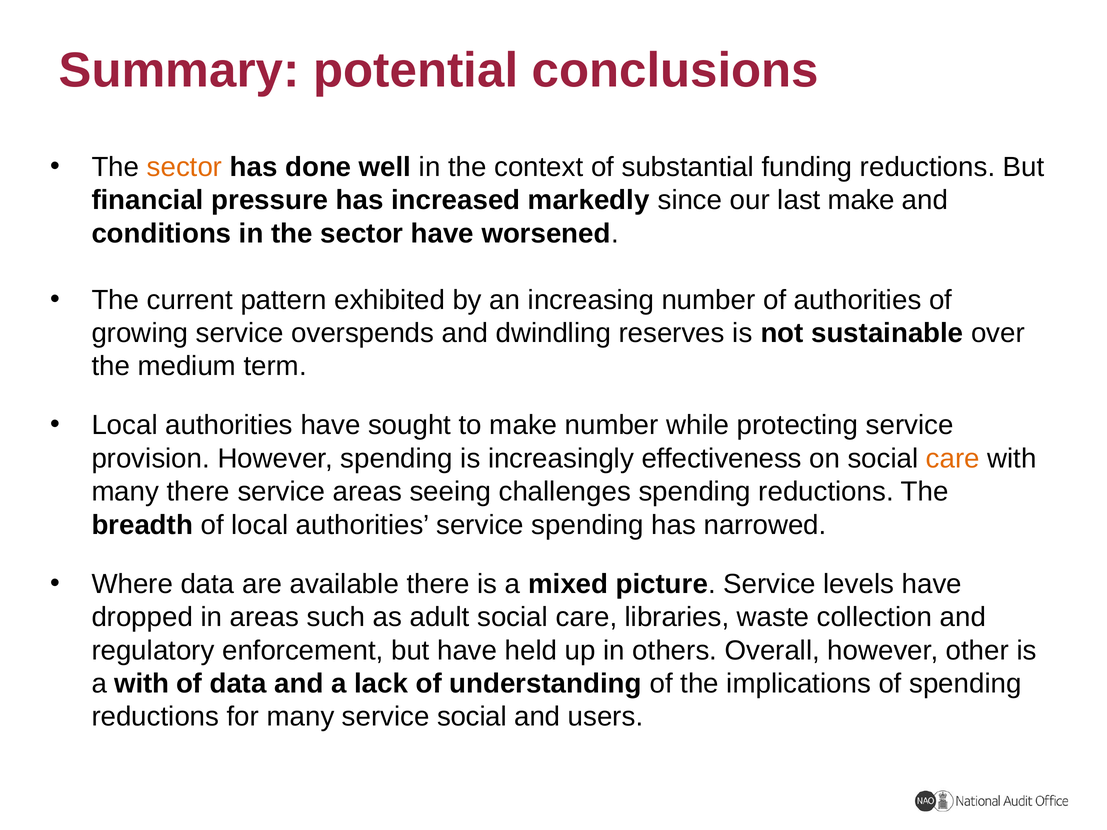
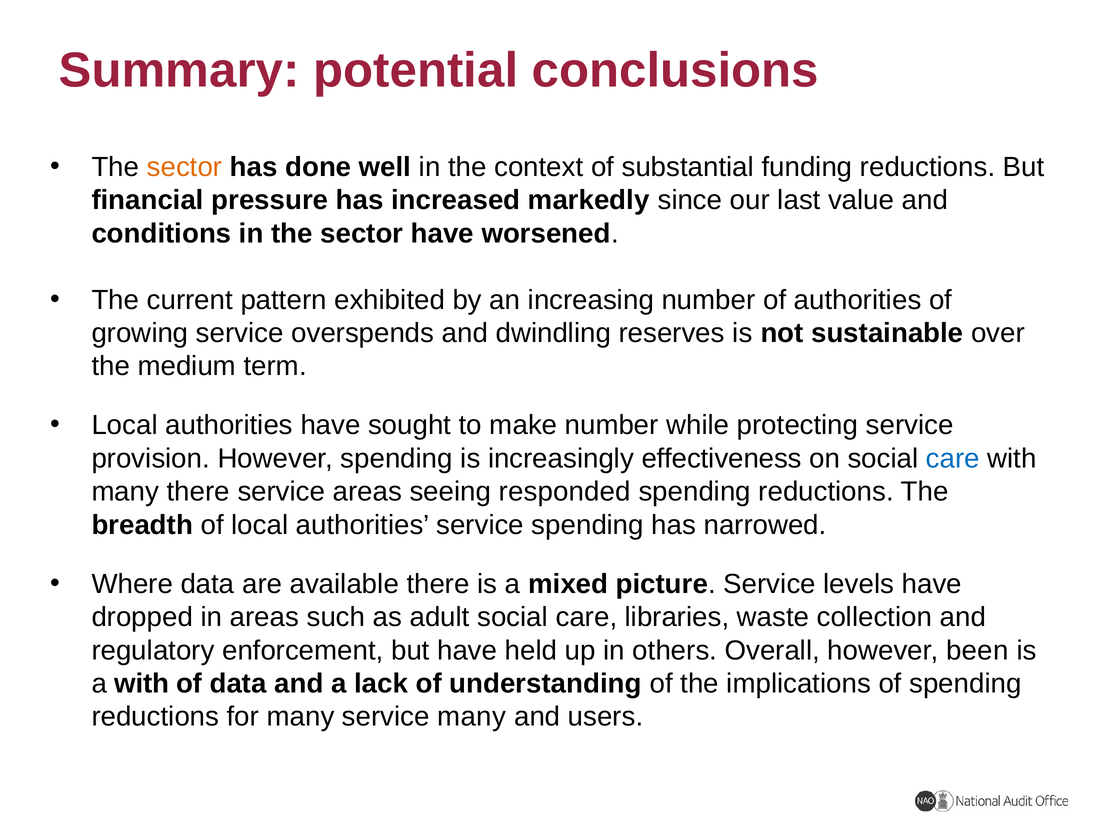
last make: make -> value (861, 200)
care colour: orange -> blue (953, 459)
challenges: challenges -> responded (565, 492)
other: other -> been (977, 651)
service social: social -> many (472, 717)
